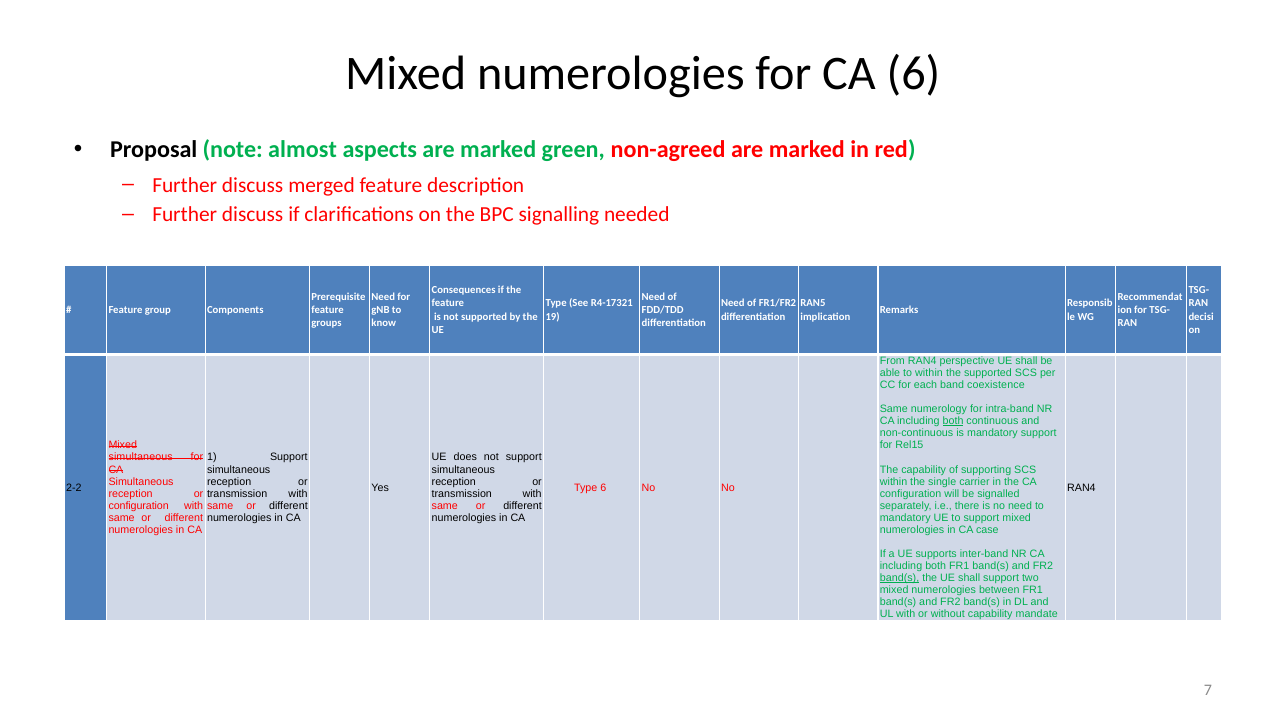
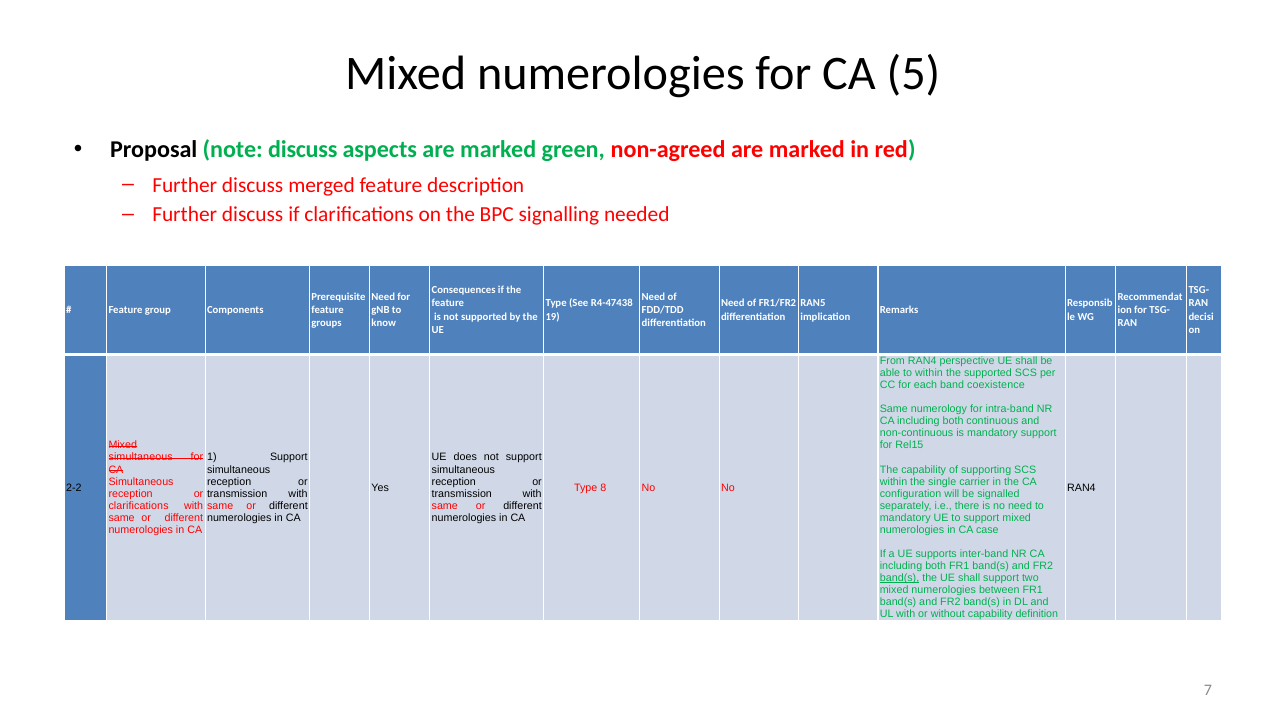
CA 6: 6 -> 5 (913, 74)
note almost: almost -> discuss (303, 150)
R4-17321: R4-17321 -> R4-47438 (612, 304)
both underline: present -> none (953, 421)
Type 6: 6 -> 8 (603, 488)
configuration: configuration -> clarifications (139, 506)
mandate: mandate -> definition (1037, 615)
